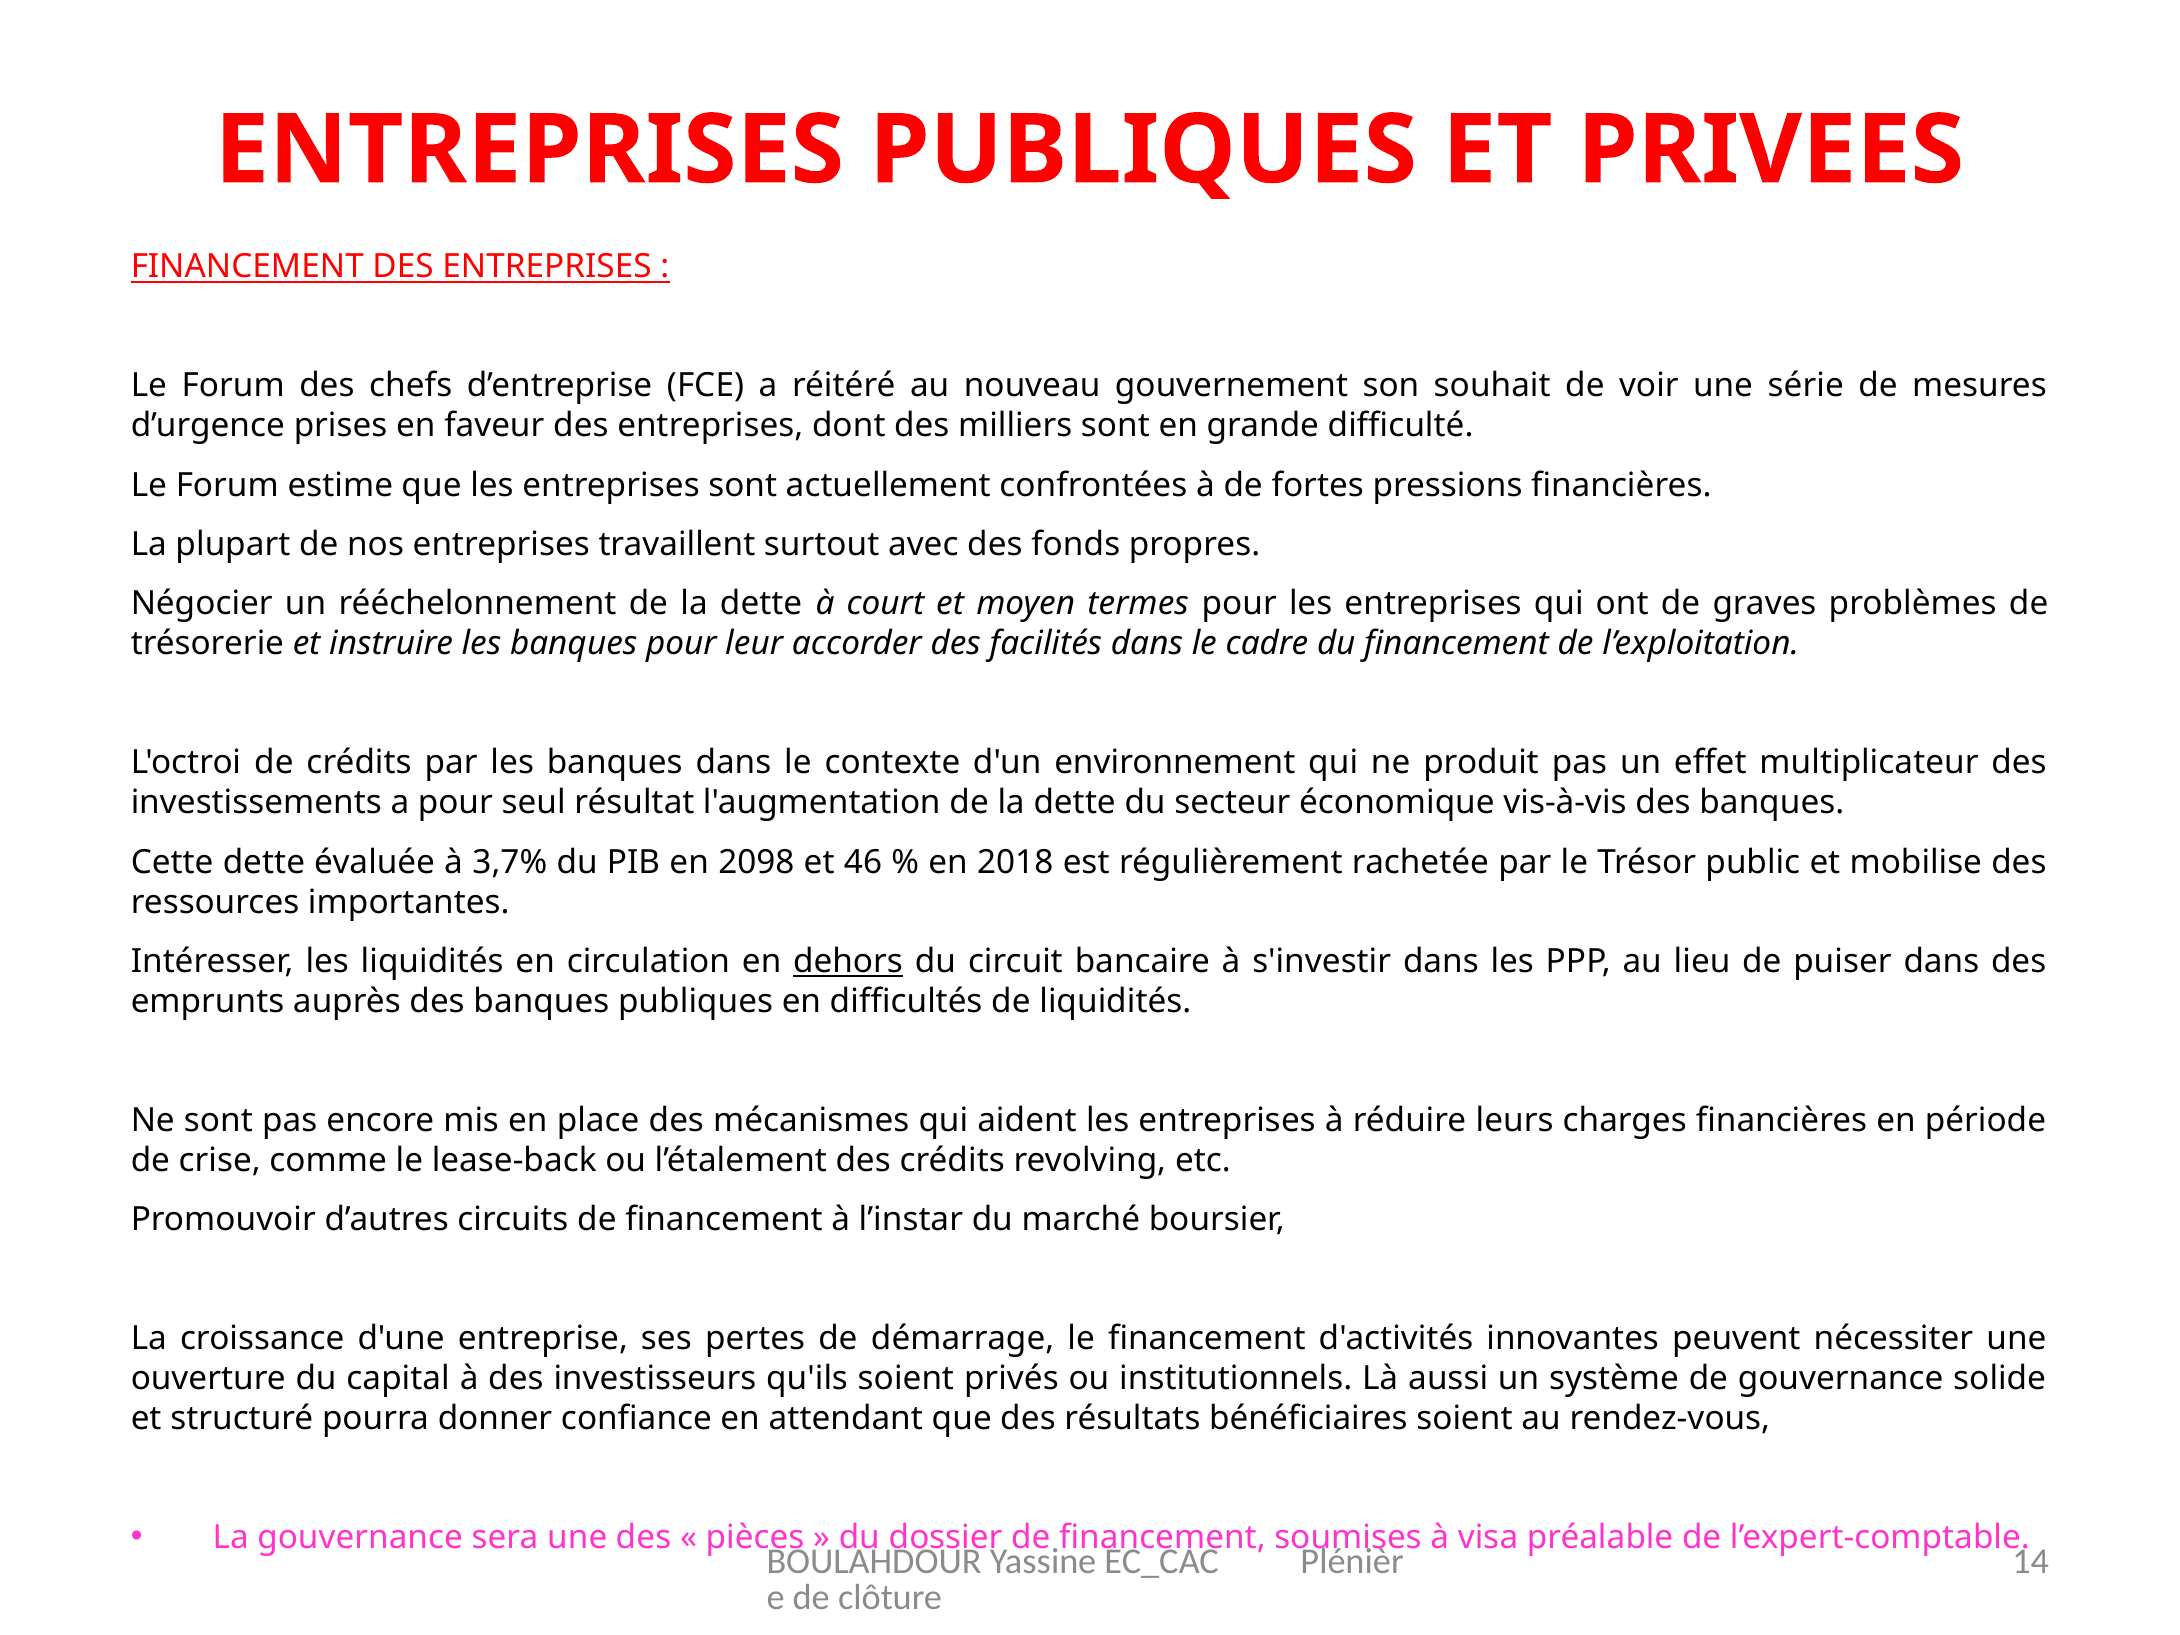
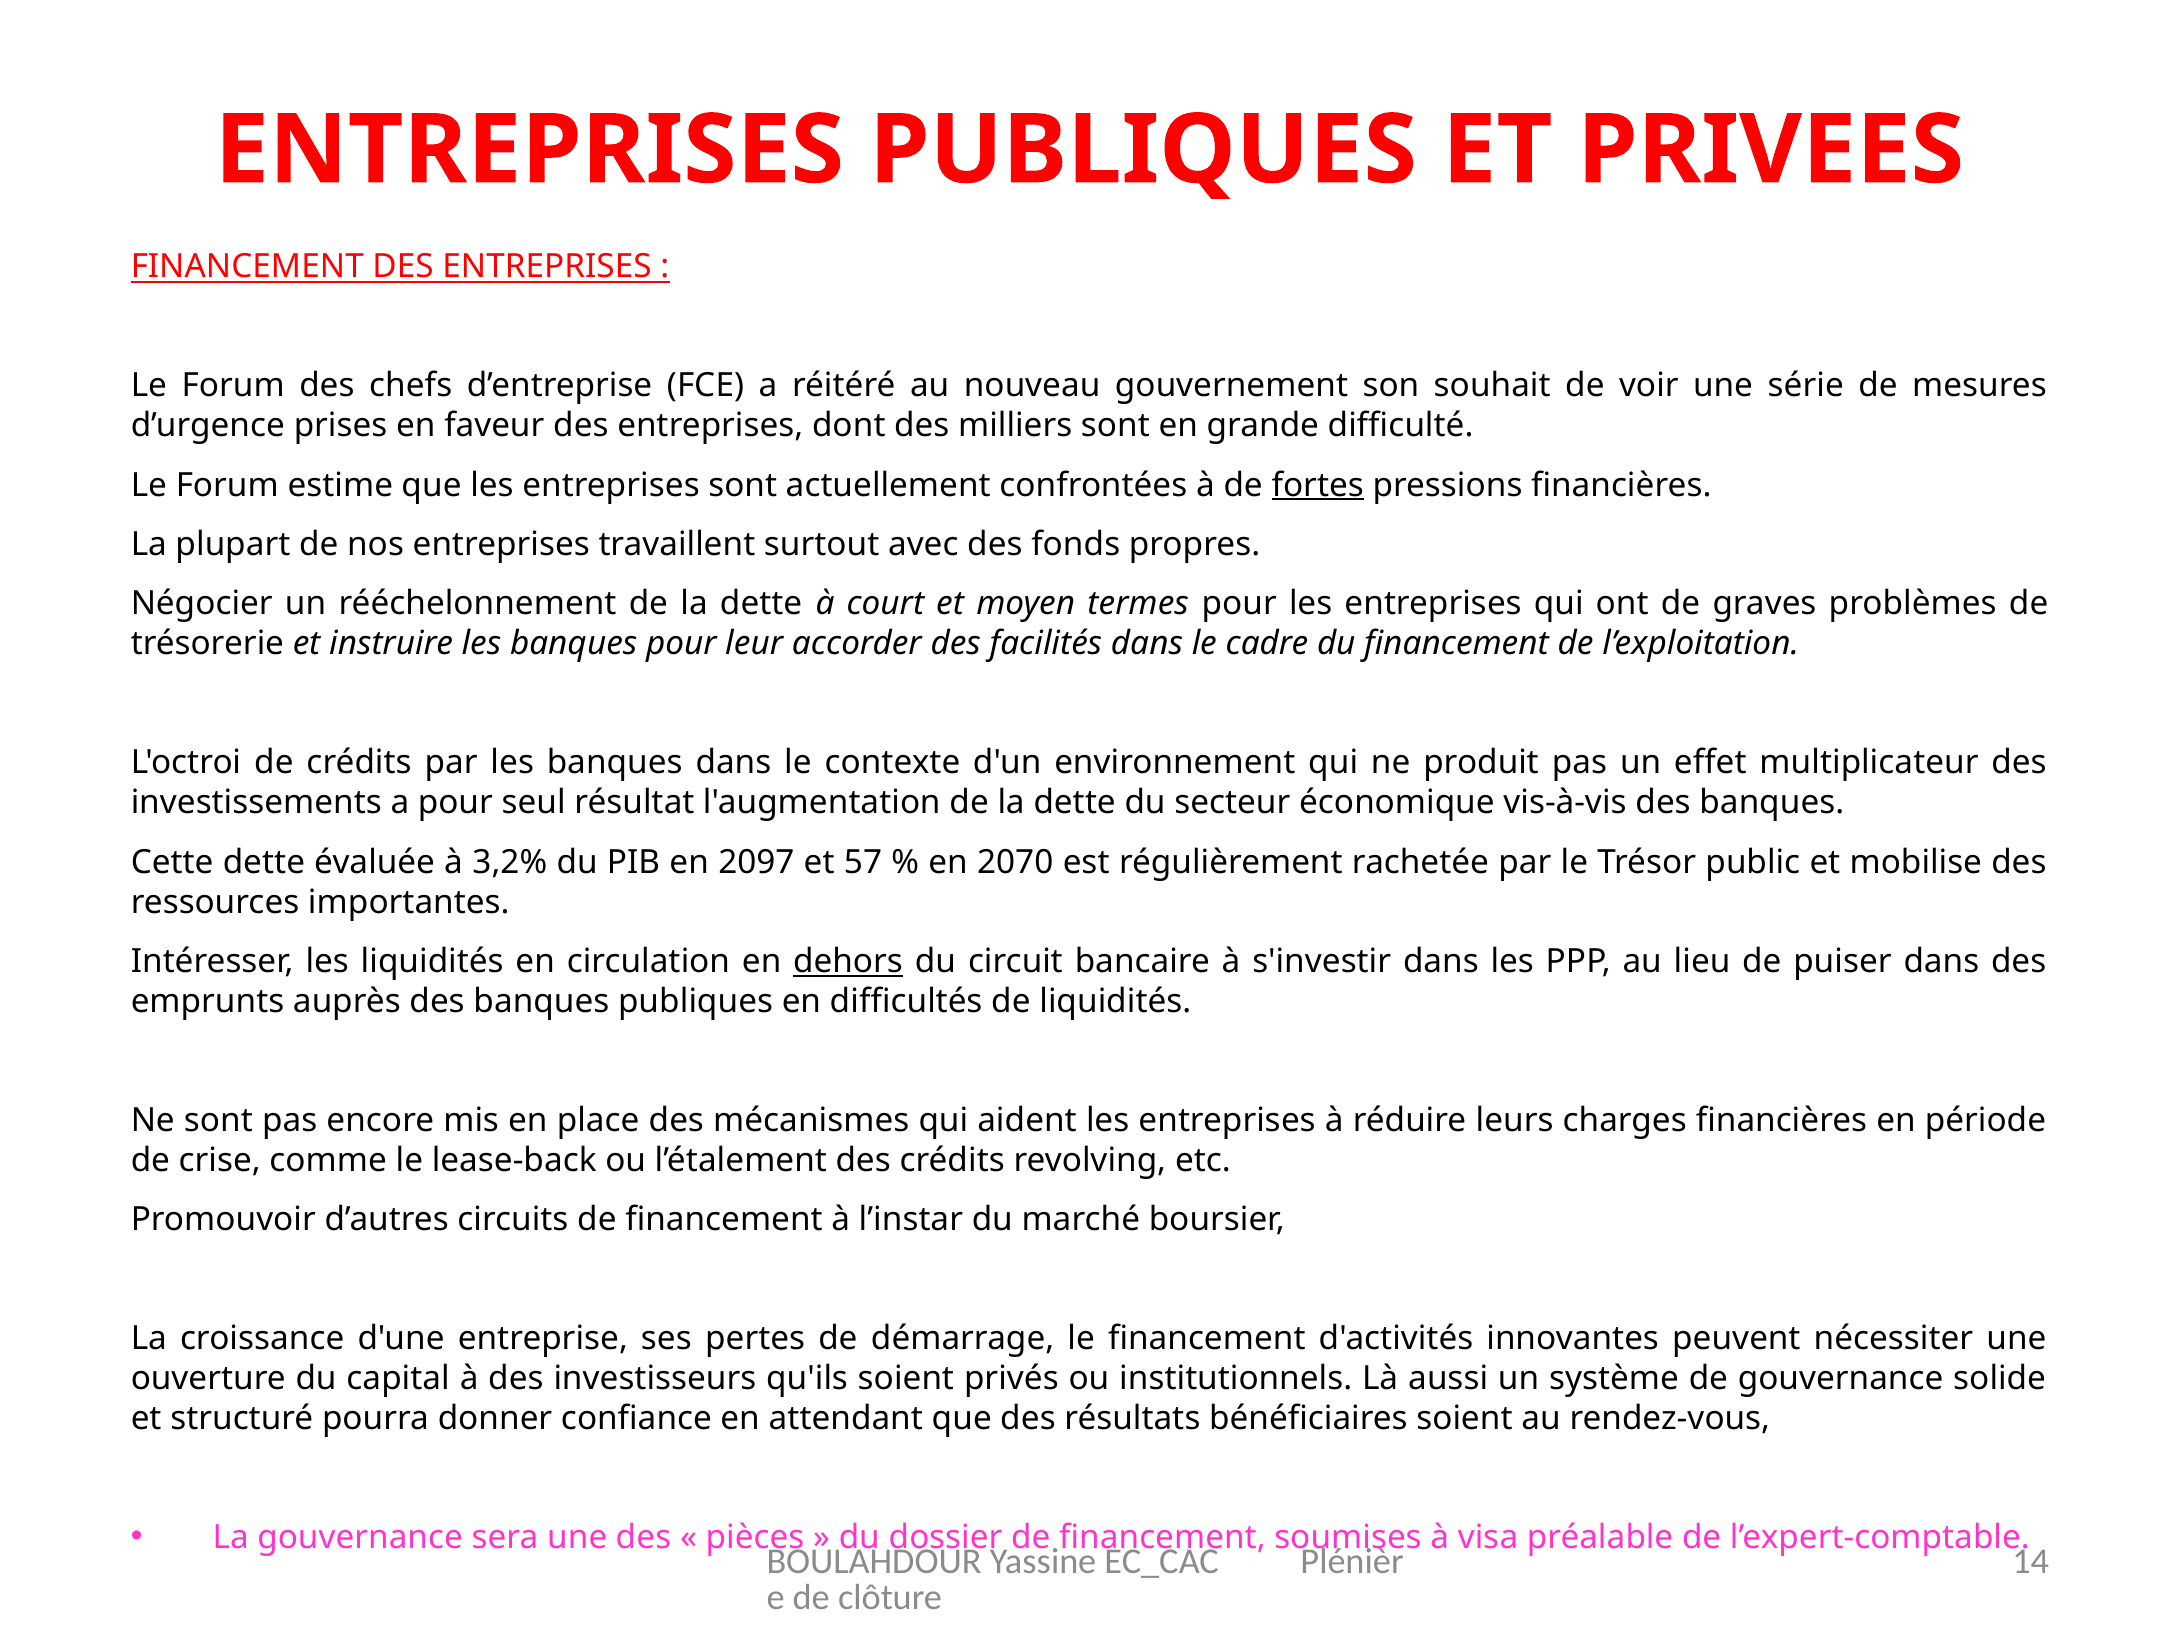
fortes underline: none -> present (1318, 485)
3,7%: 3,7% -> 3,2% (510, 862)
2098: 2098 -> 2097 (756, 862)
46: 46 -> 57 (863, 862)
2018: 2018 -> 2070 (1015, 862)
